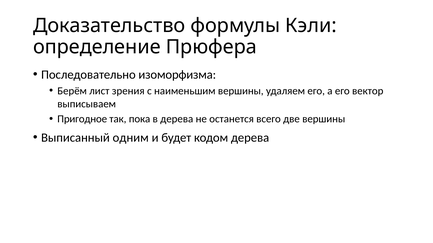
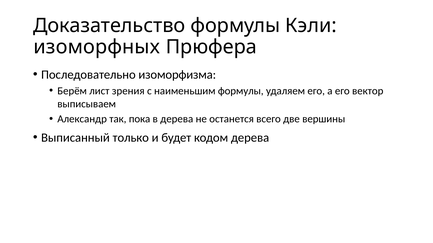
определение: определение -> изоморфных (97, 47)
наименьшим вершины: вершины -> формулы (241, 91)
Пригодное: Пригодное -> Александр (82, 119)
одним: одним -> только (131, 138)
